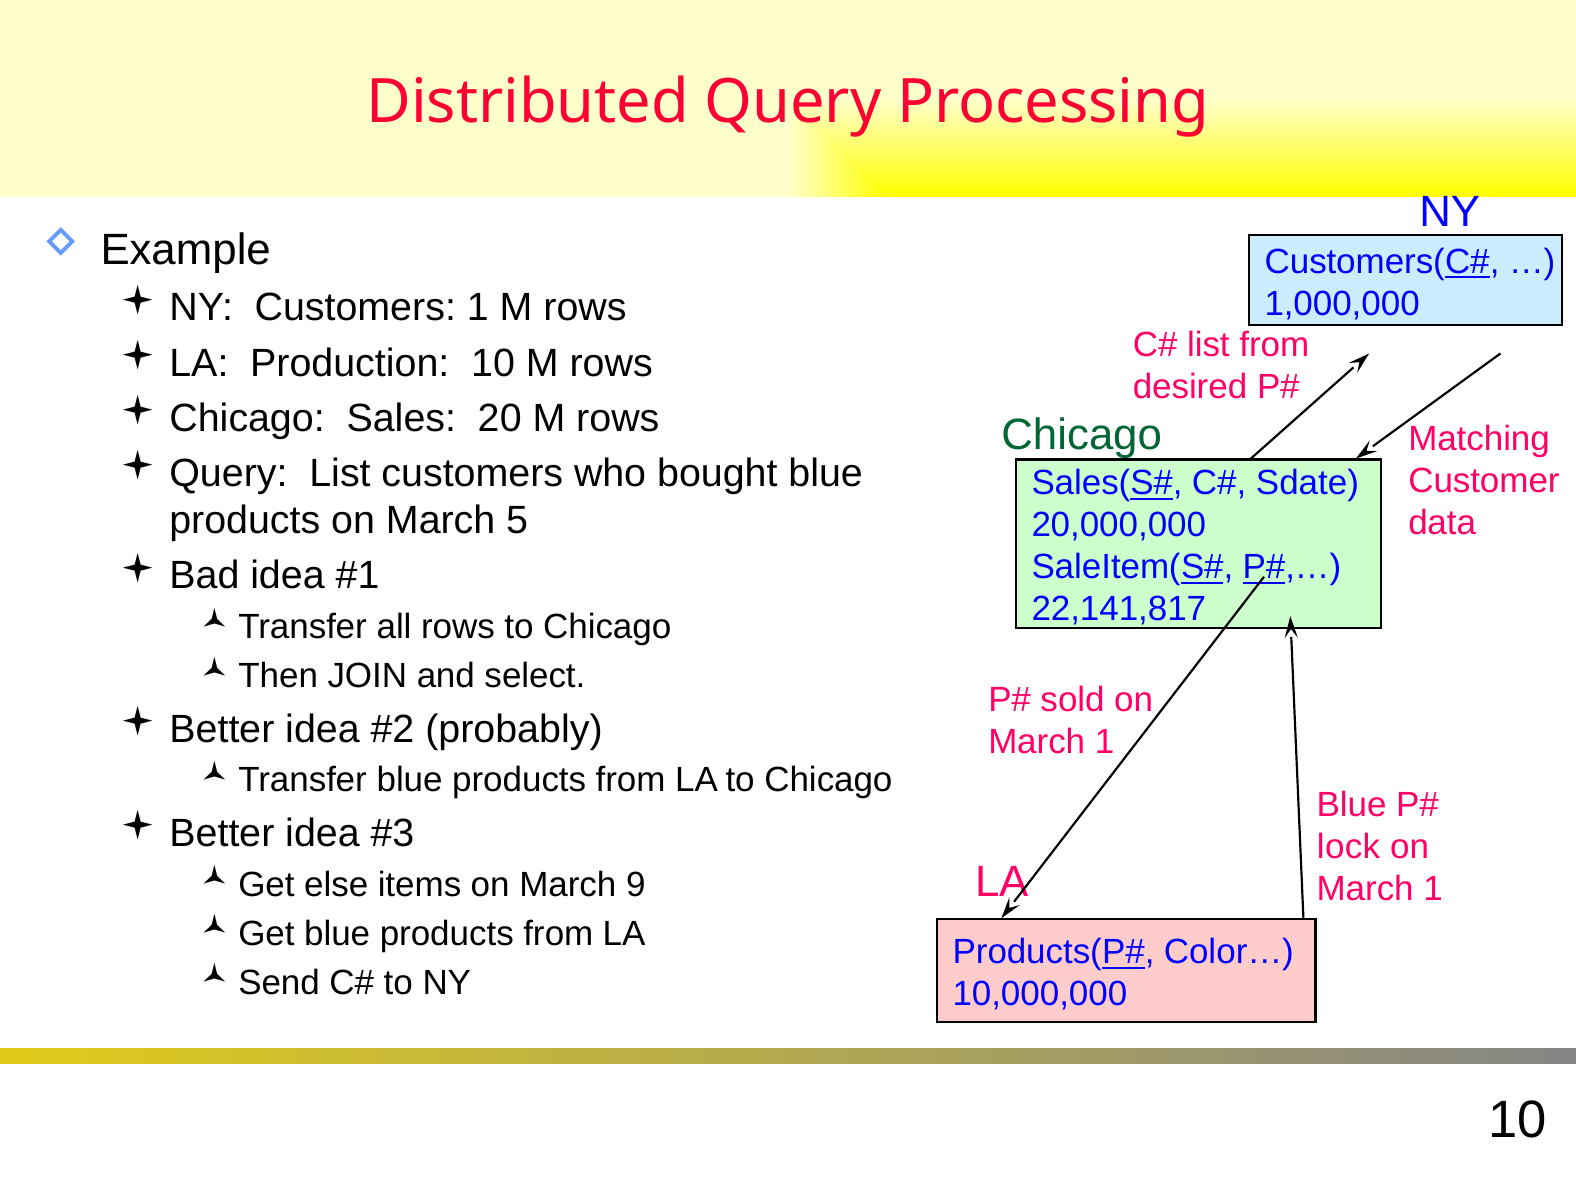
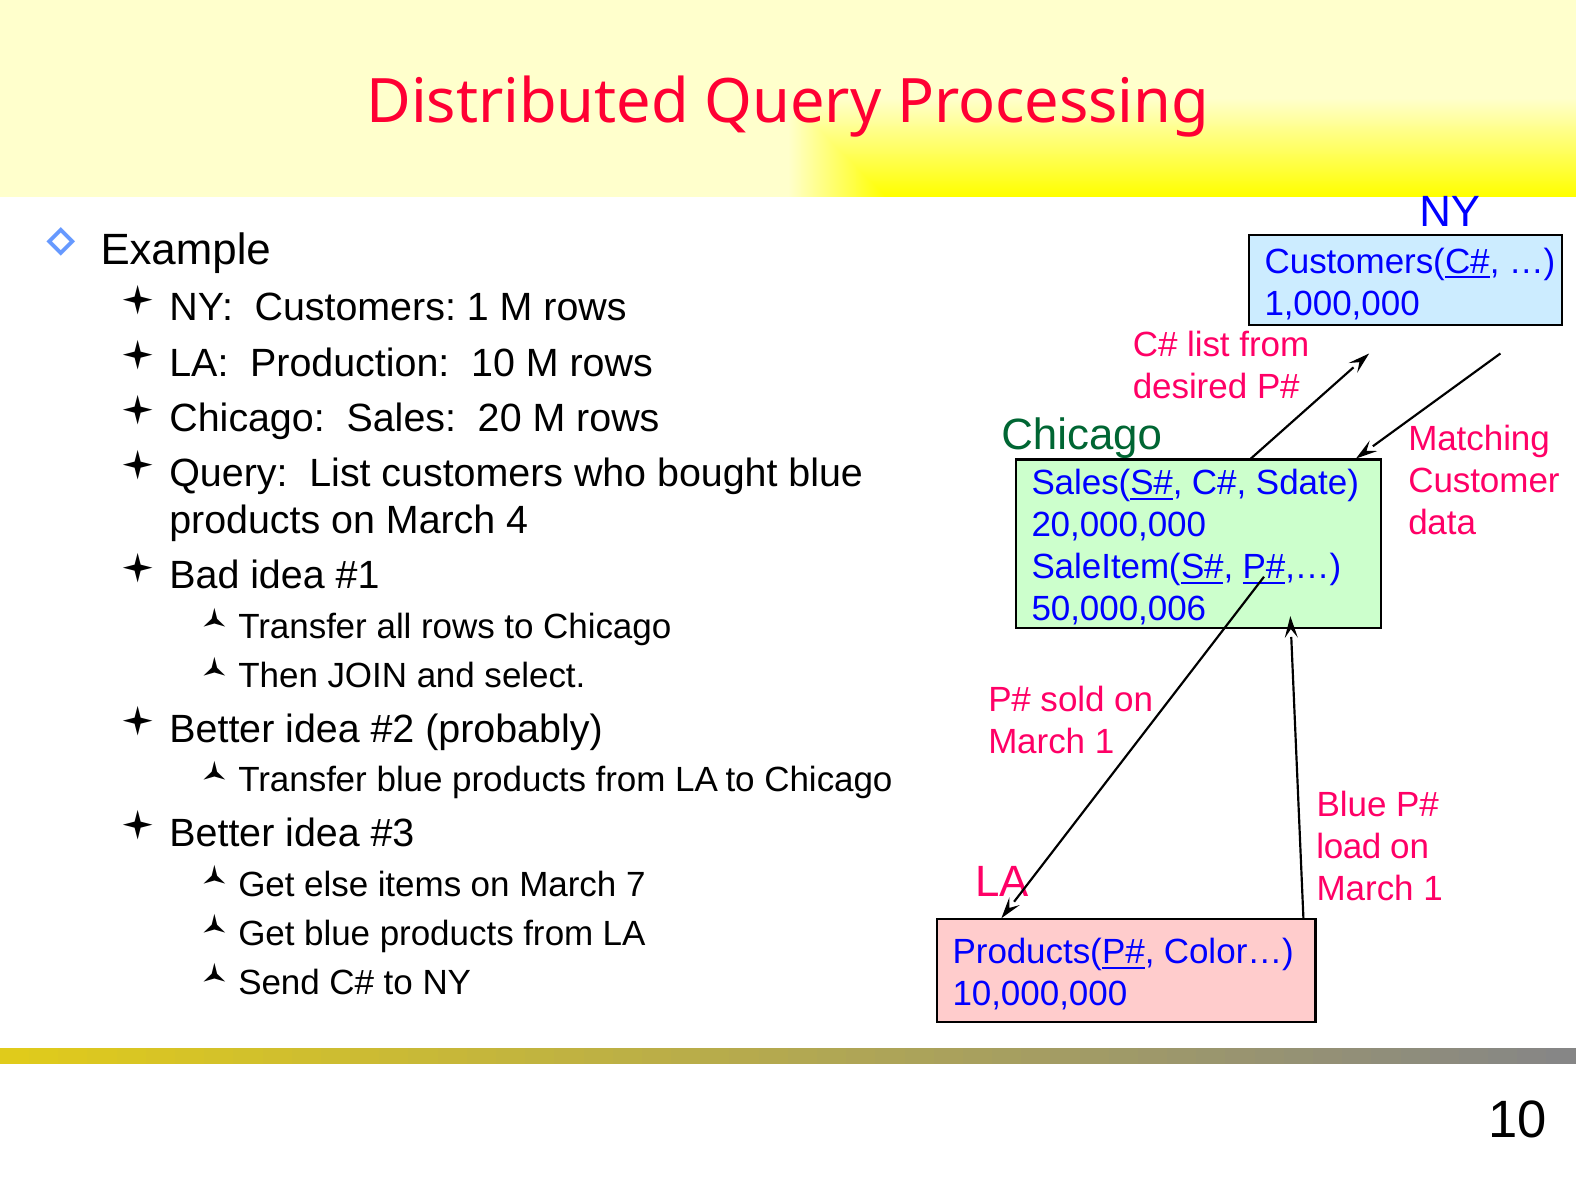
5: 5 -> 4 (517, 521)
22,141,817: 22,141,817 -> 50,000,006 (1119, 609)
lock: lock -> load (1349, 847)
9: 9 -> 7 (636, 885)
